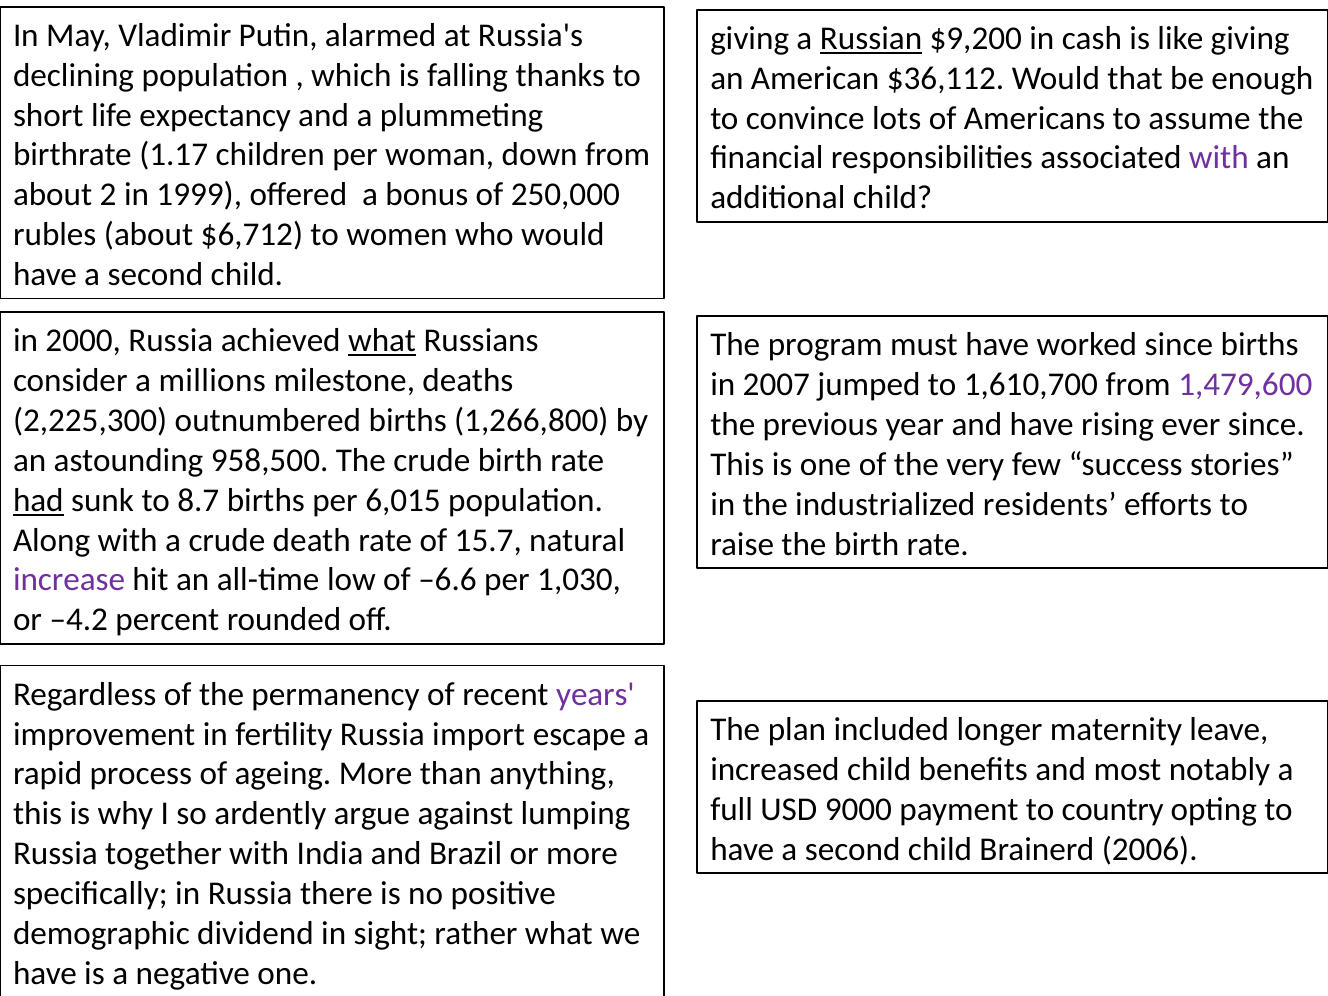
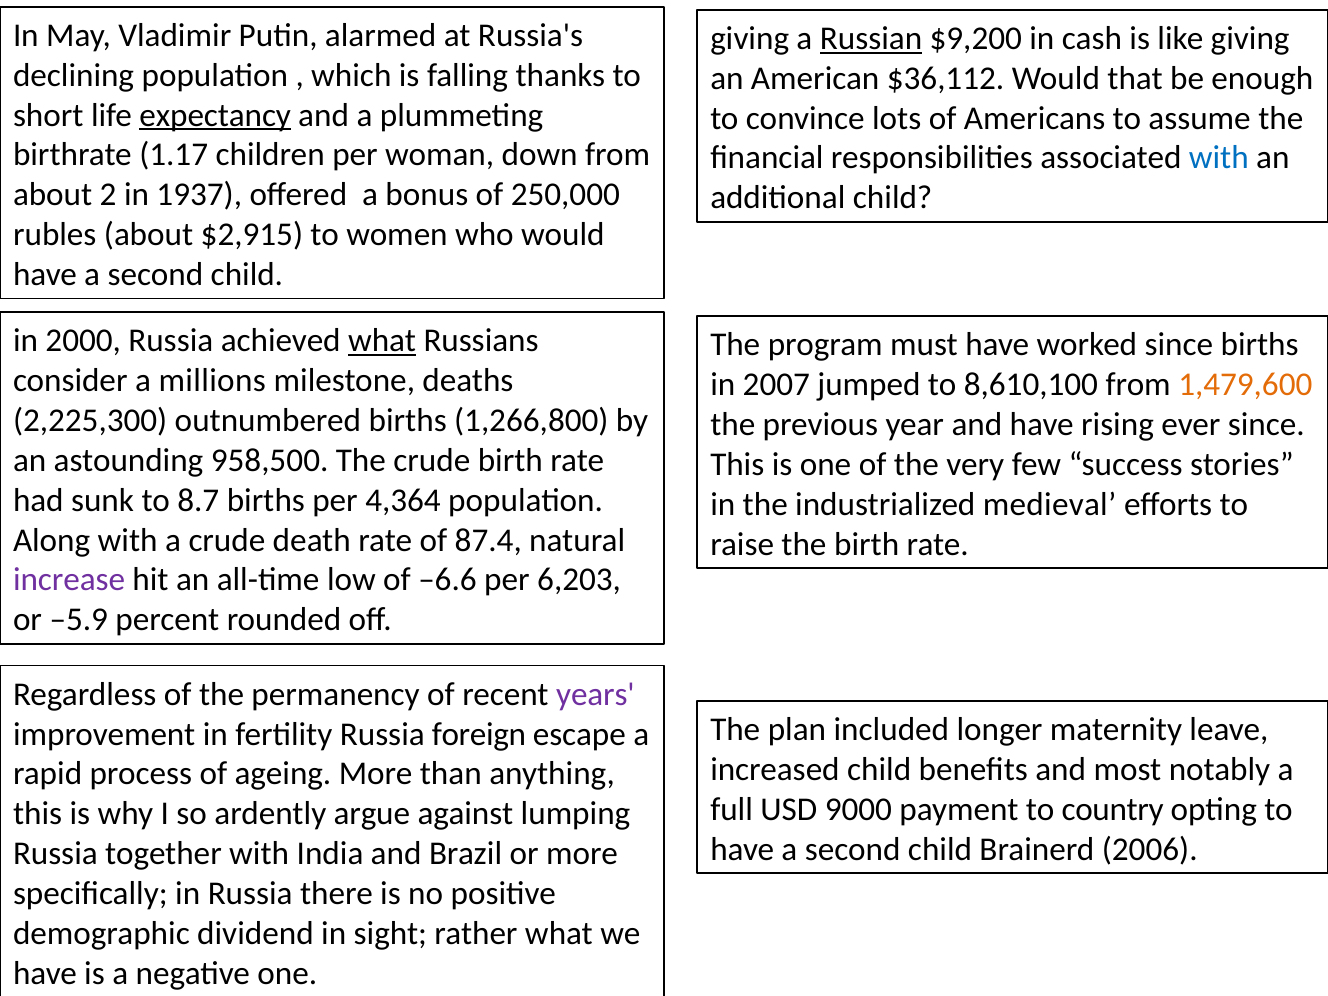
expectancy underline: none -> present (215, 115)
with colour: purple -> blue (1219, 158)
1999: 1999 -> 1937 (199, 195)
$6,712: $6,712 -> $2,915 (252, 235)
1,610,700: 1,610,700 -> 8,610,100 (1031, 385)
1,479,600 colour: purple -> orange (1245, 385)
had underline: present -> none (38, 500)
6,015: 6,015 -> 4,364 (403, 500)
residents: residents -> medieval (1050, 504)
15.7: 15.7 -> 87.4 (488, 540)
1,030: 1,030 -> 6,203 (579, 580)
–4.2: –4.2 -> –5.9 (79, 620)
import: import -> foreign (479, 734)
